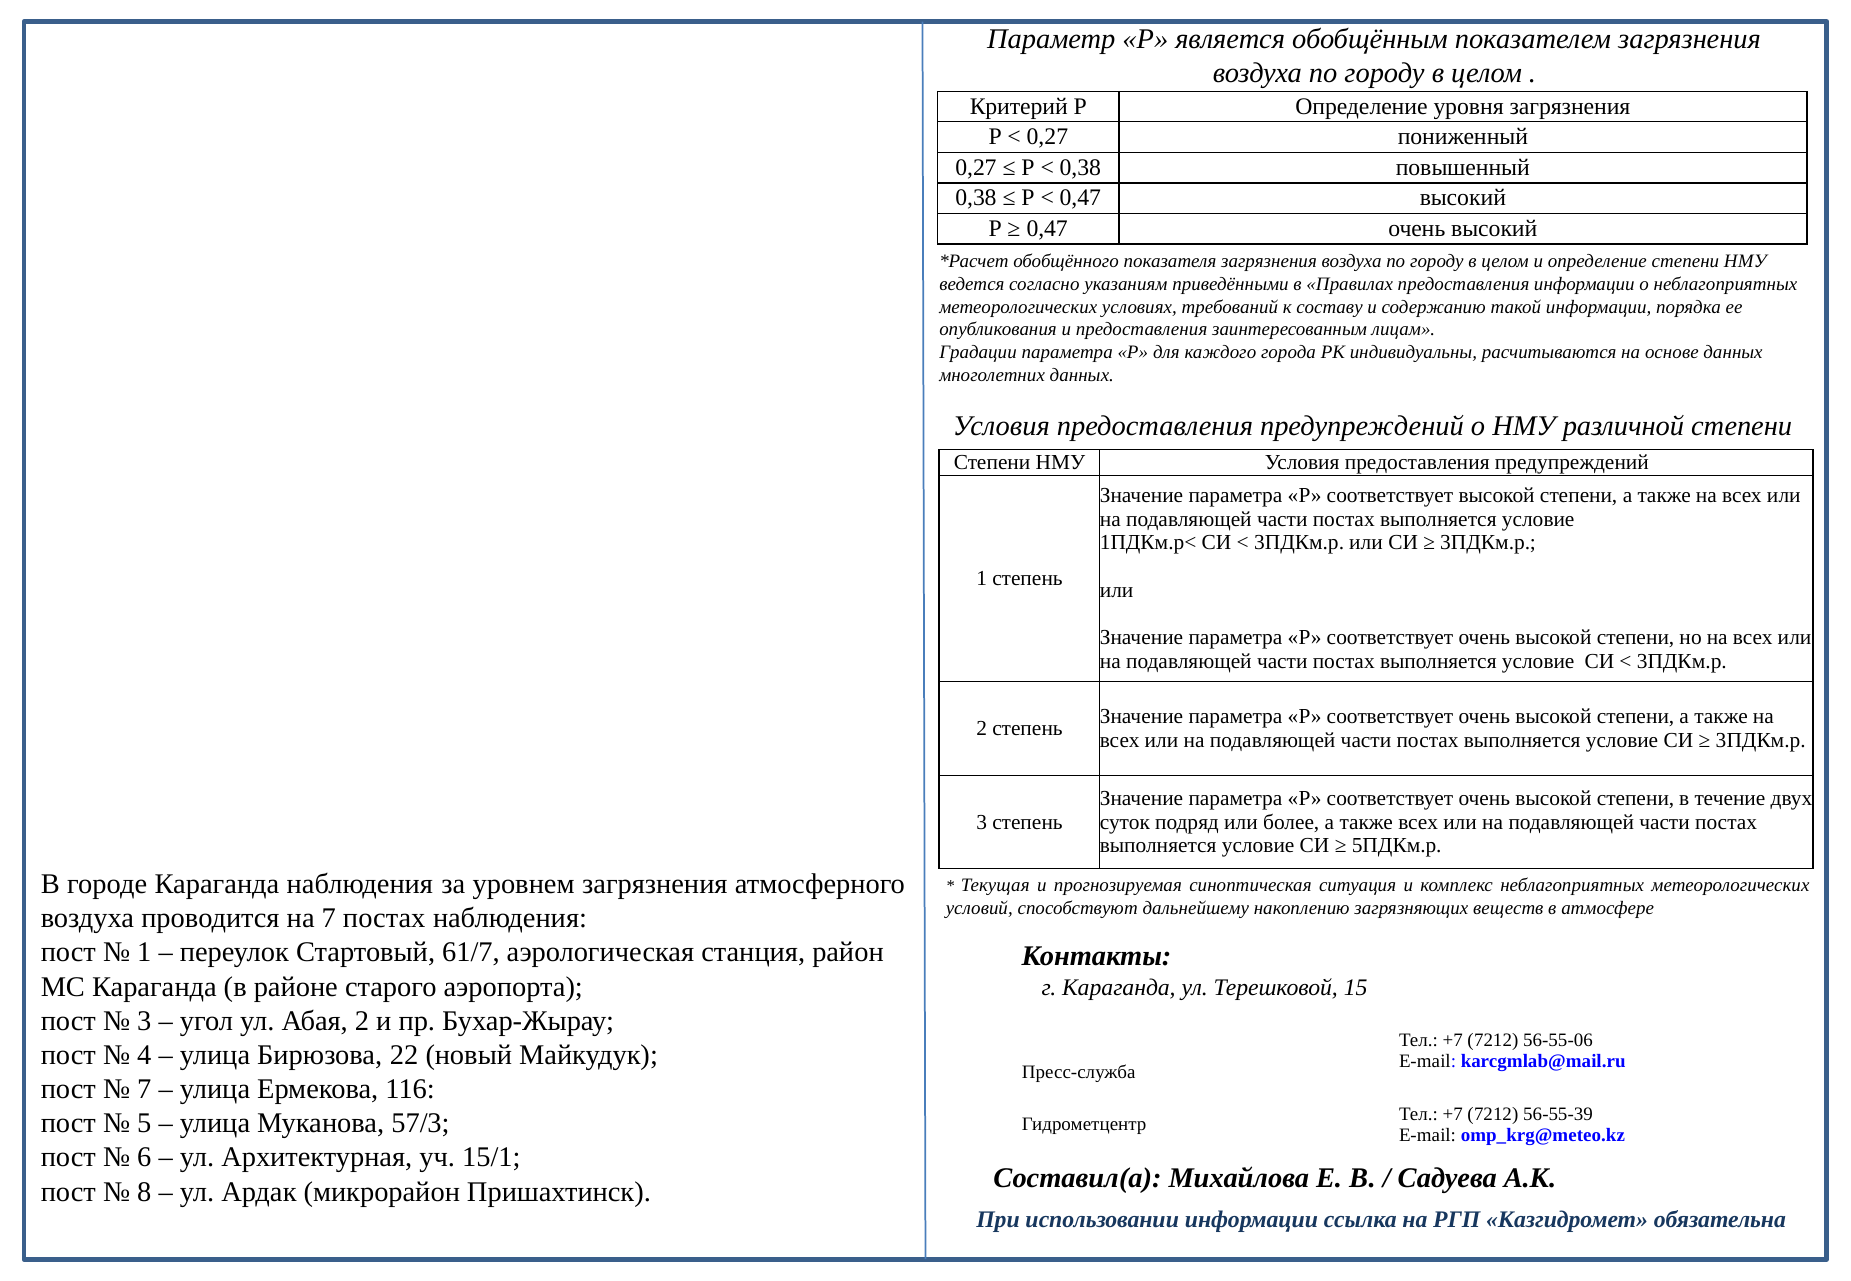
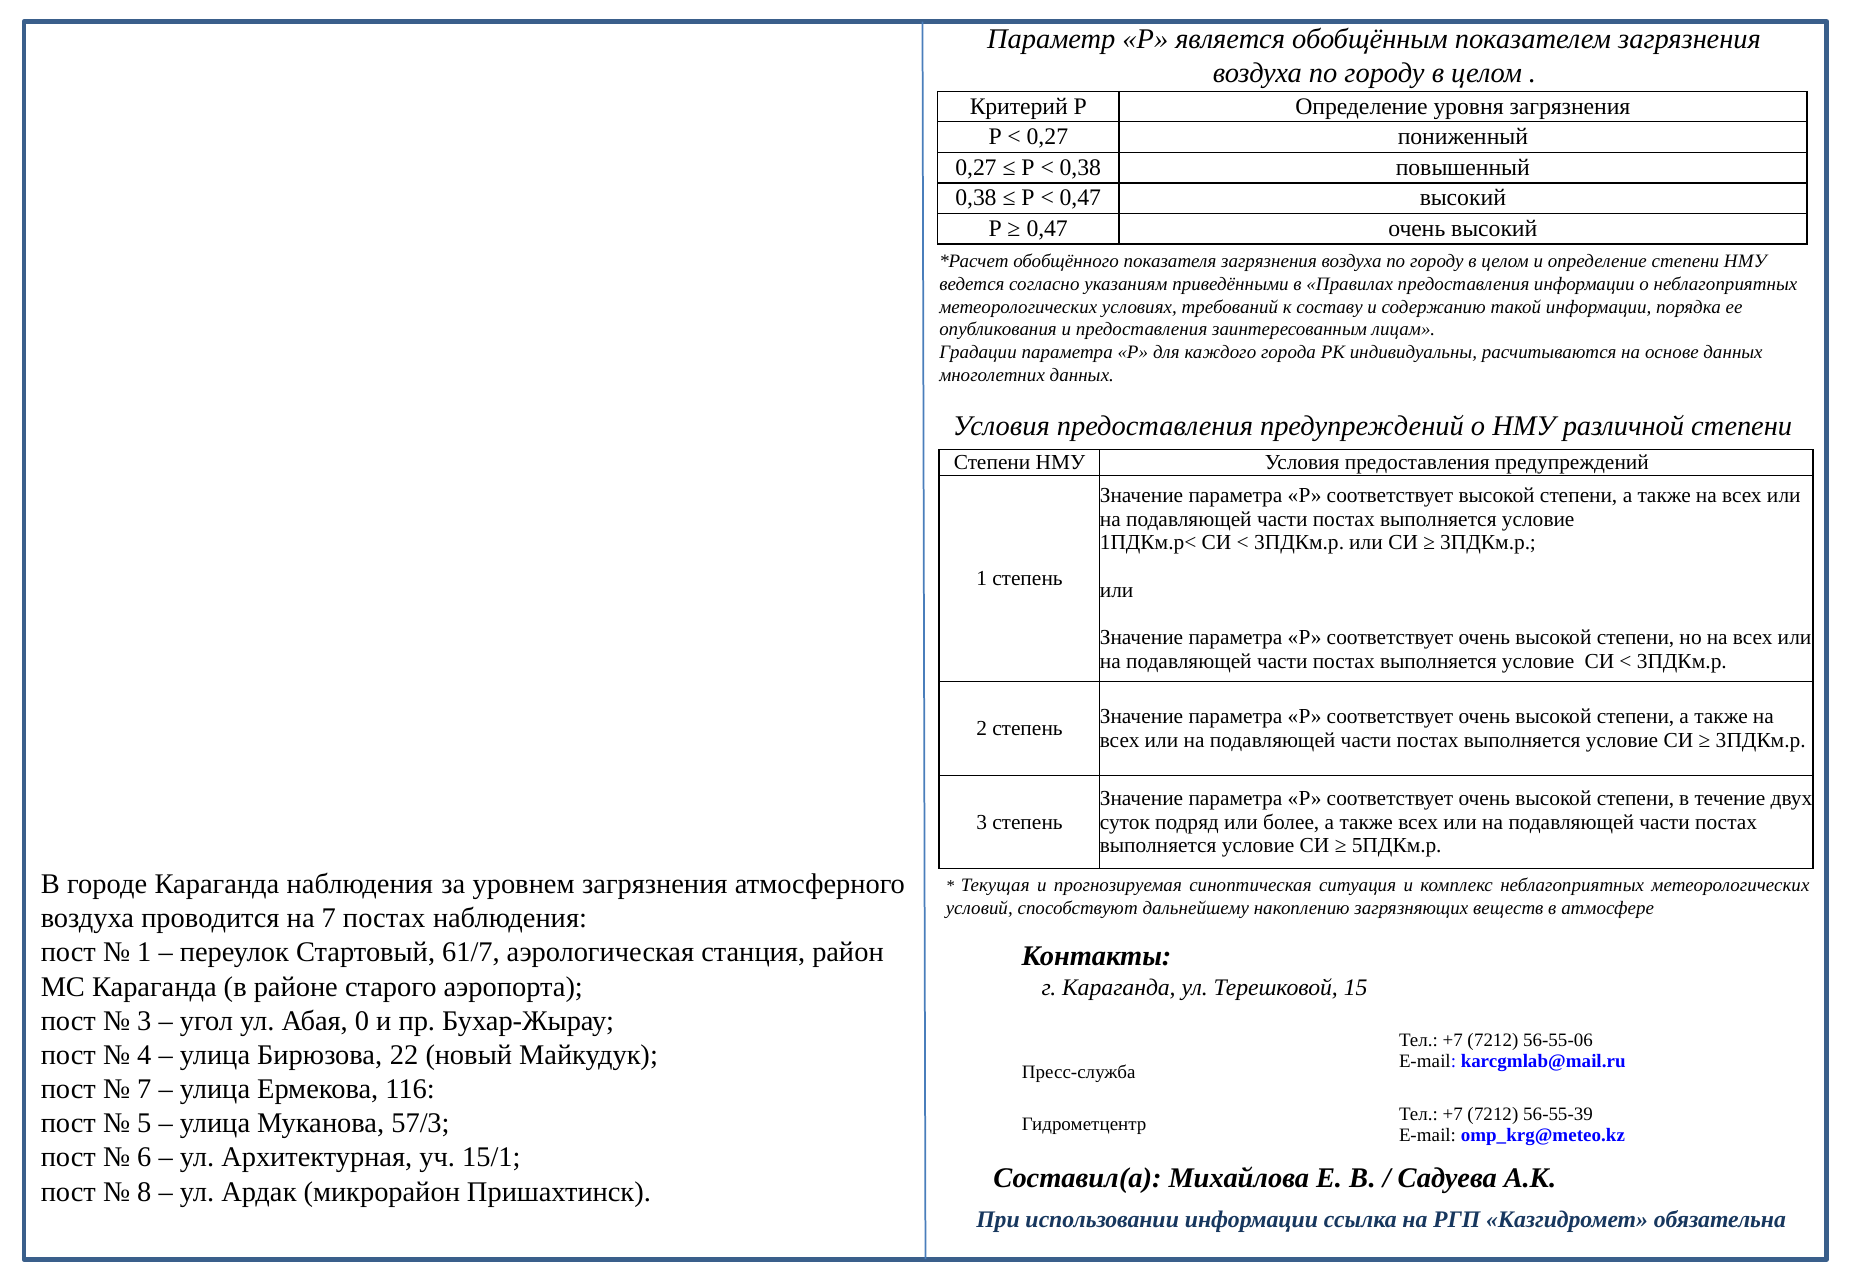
Абая 2: 2 -> 0 (362, 1021)
